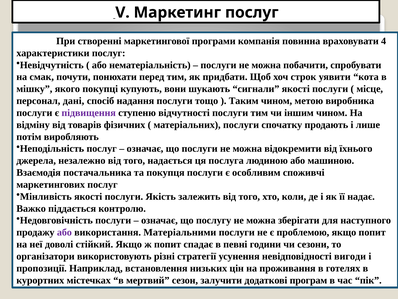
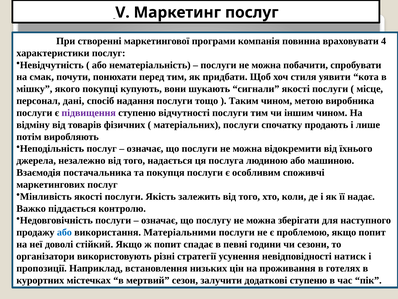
строк: строк -> стиля (303, 77)
або colour: purple -> blue (64, 232)
вигоди: вигоди -> натиск (350, 256)
додаткові програм: програм -> ступеню (308, 280)
